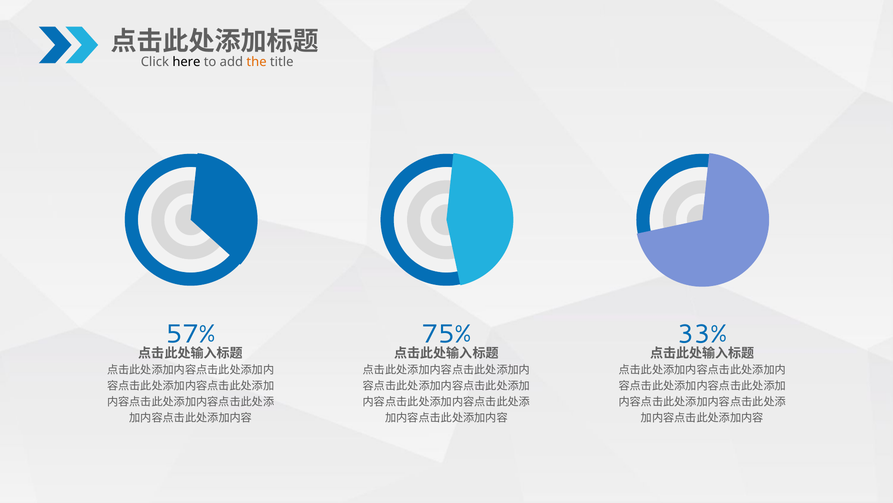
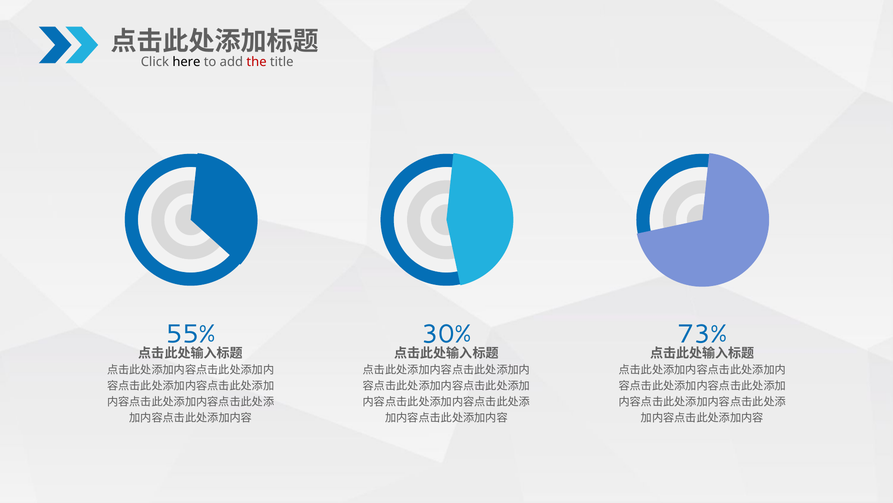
the colour: orange -> red (257, 62)
57%: 57% -> 55% (191, 334)
75%: 75% -> 30% (446, 334)
33%: 33% -> 73% (702, 334)
